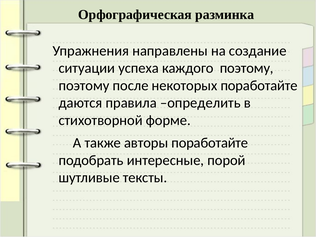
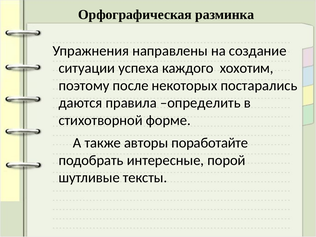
каждого поэтому: поэтому -> хохотим (247, 68)
некоторых поработайте: поработайте -> постарались (259, 86)
